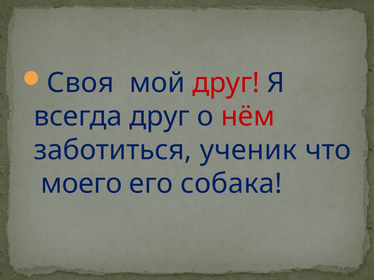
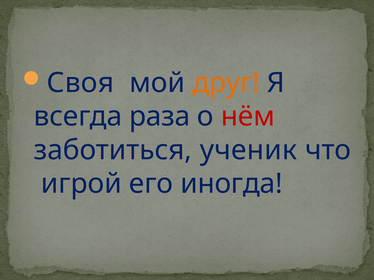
друг colour: red -> orange (226, 83)
всегда друг: друг -> раза (160, 117)
моего: моего -> игрой (81, 184)
собака: собака -> иногда (231, 184)
